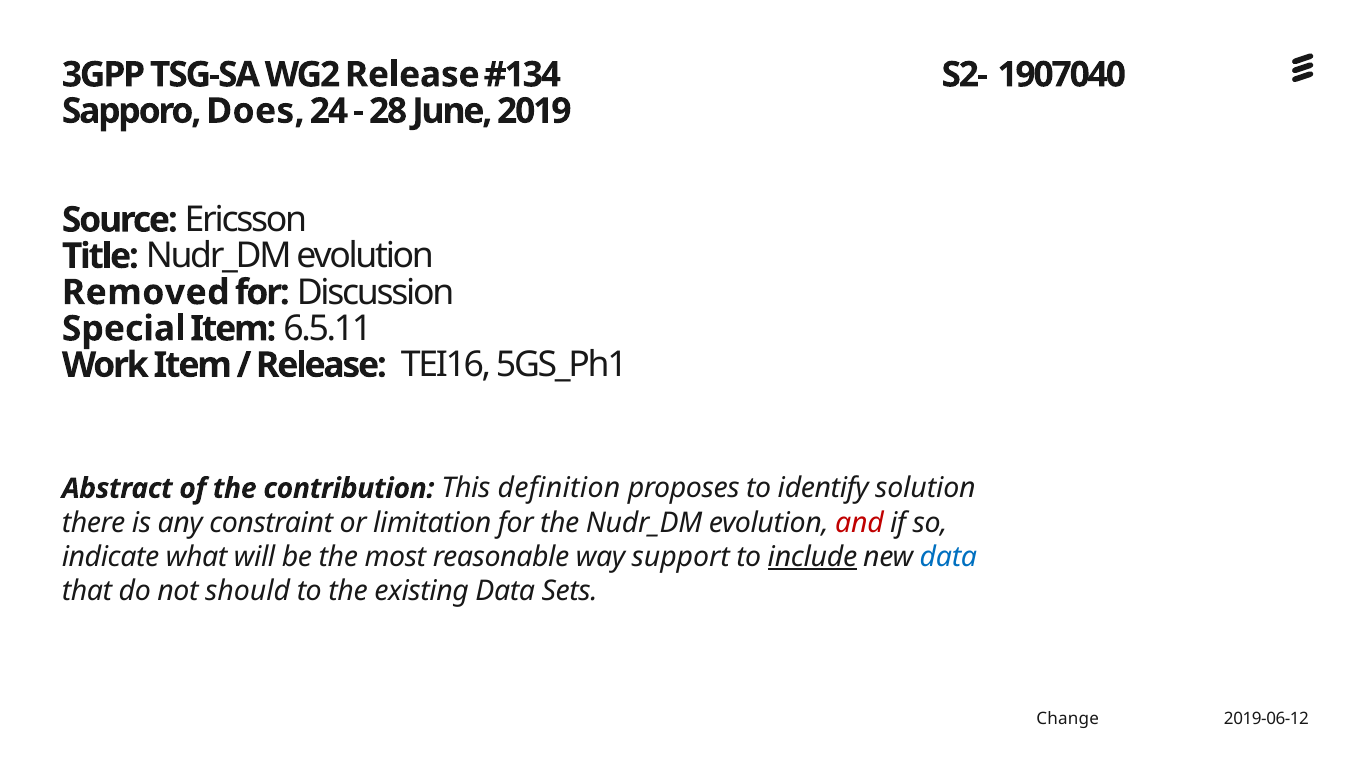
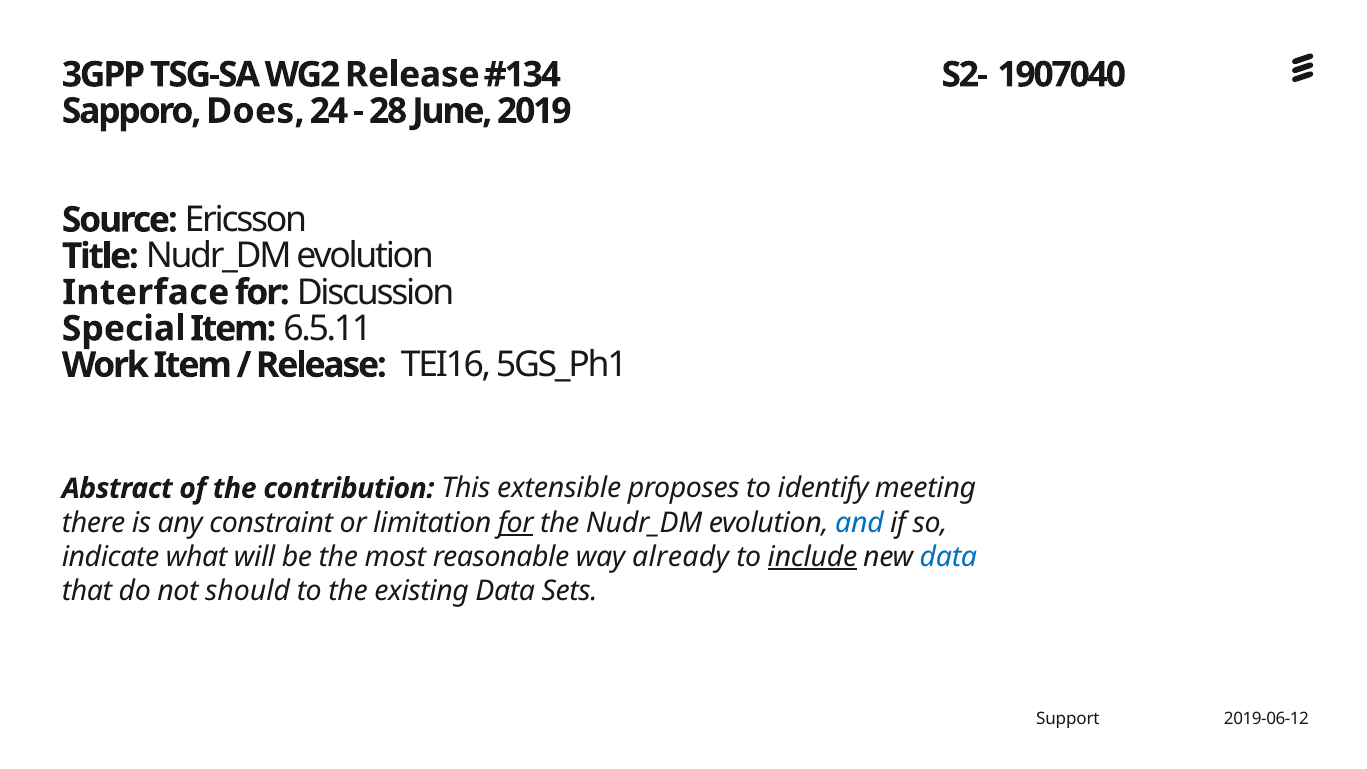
Removed: Removed -> Interface (146, 292)
definition: definition -> extensible (559, 488)
solution: solution -> meeting (925, 488)
for underline: none -> present (516, 523)
and colour: red -> blue (860, 523)
support: support -> already (681, 557)
Change: Change -> Support (1068, 718)
